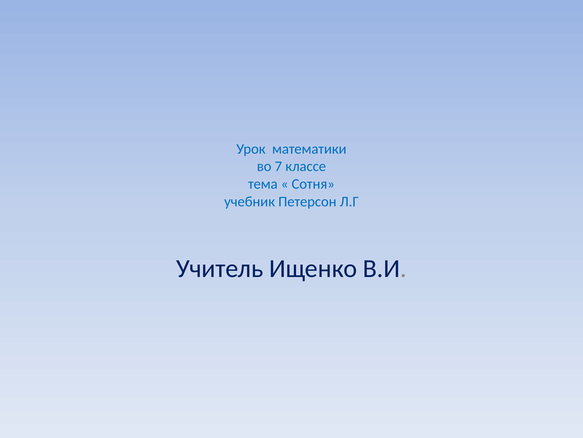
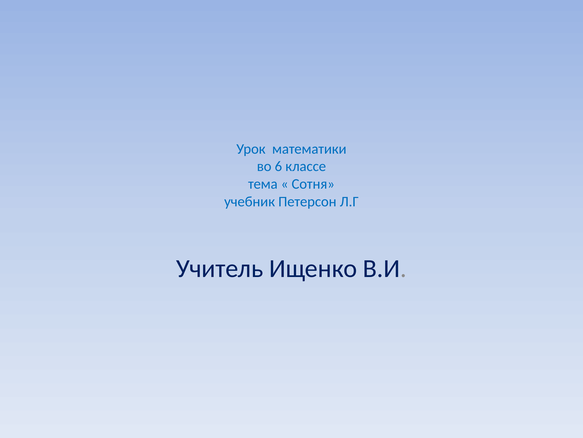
7: 7 -> 6 (278, 166)
